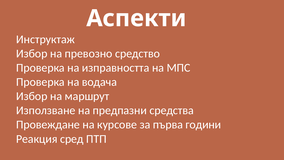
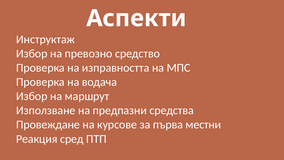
години: години -> местни (203, 124)
